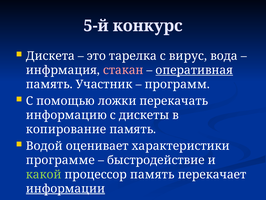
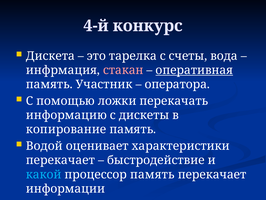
5-й: 5-й -> 4-й (96, 26)
вирус: вирус -> счеты (188, 56)
программ: программ -> оператора (177, 84)
программе: программе -> перекачает (60, 160)
какой colour: light green -> light blue (44, 174)
информации underline: present -> none (65, 188)
